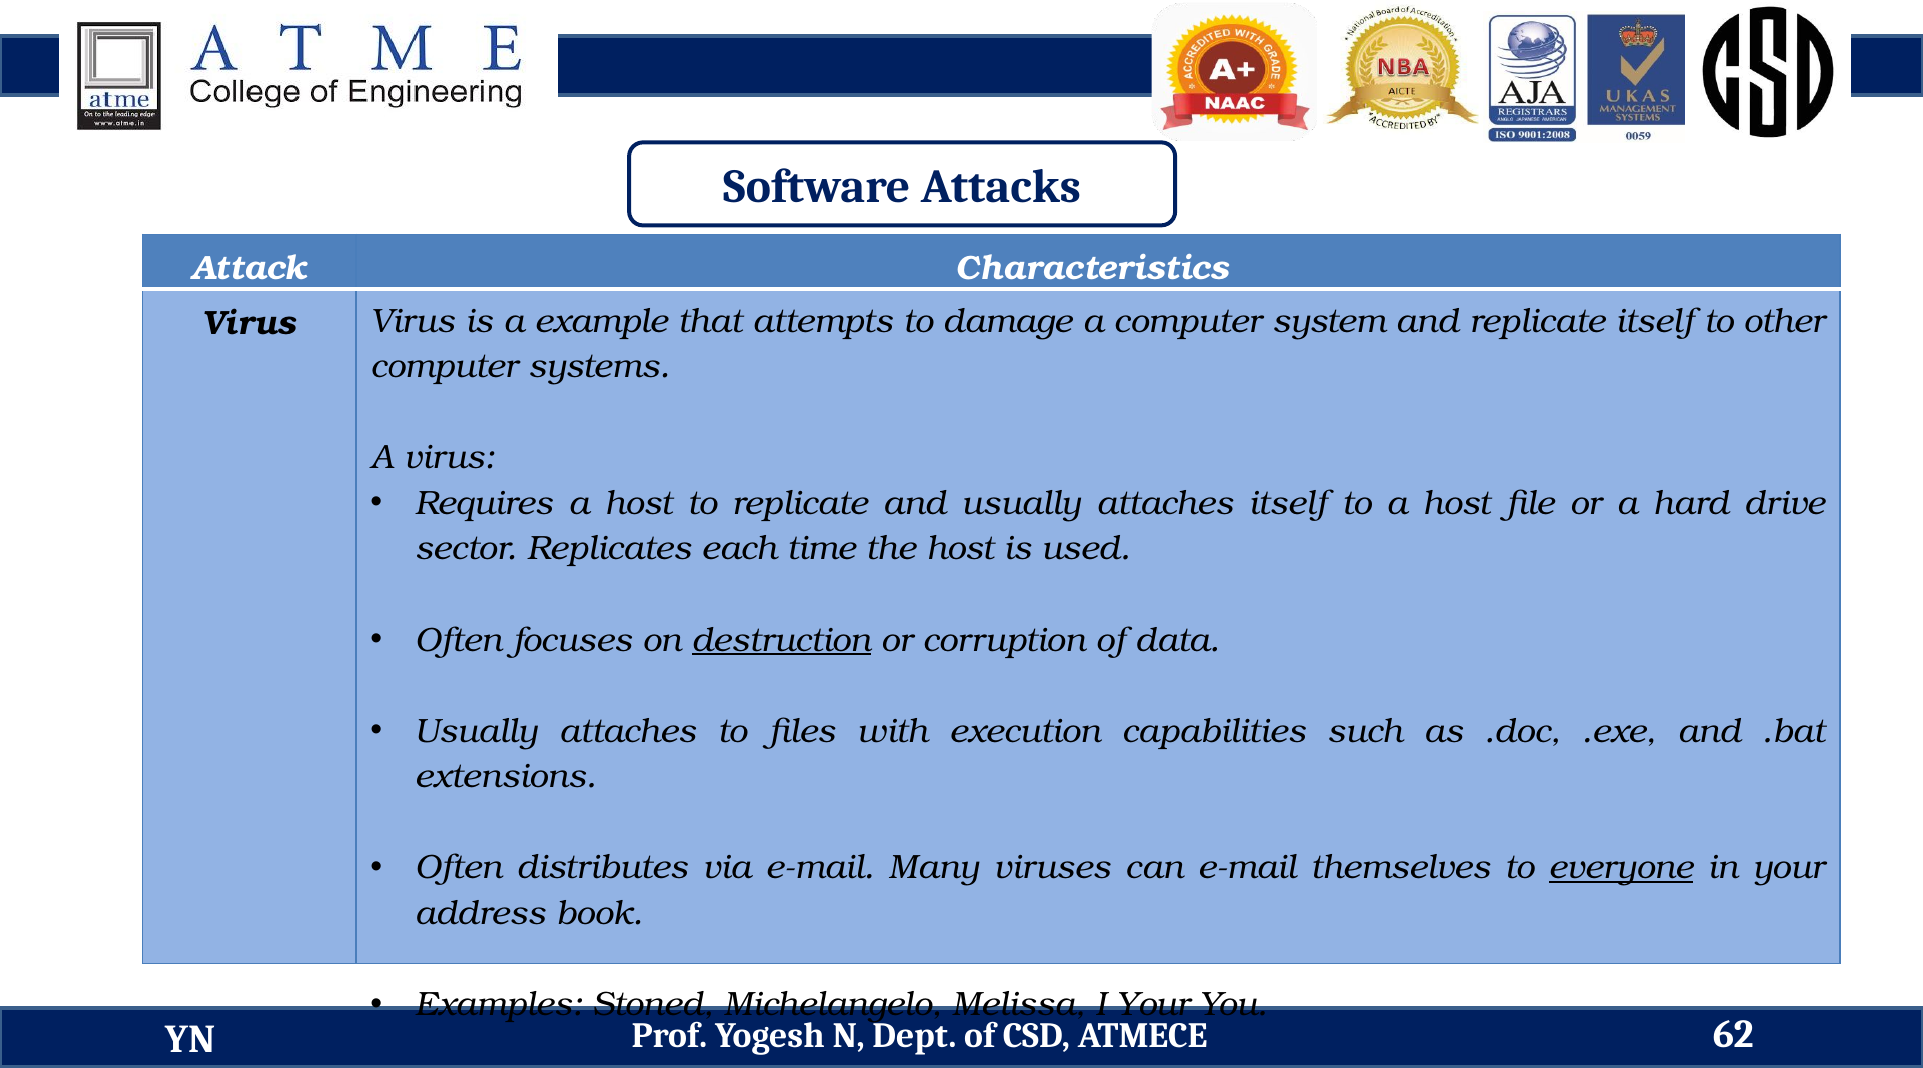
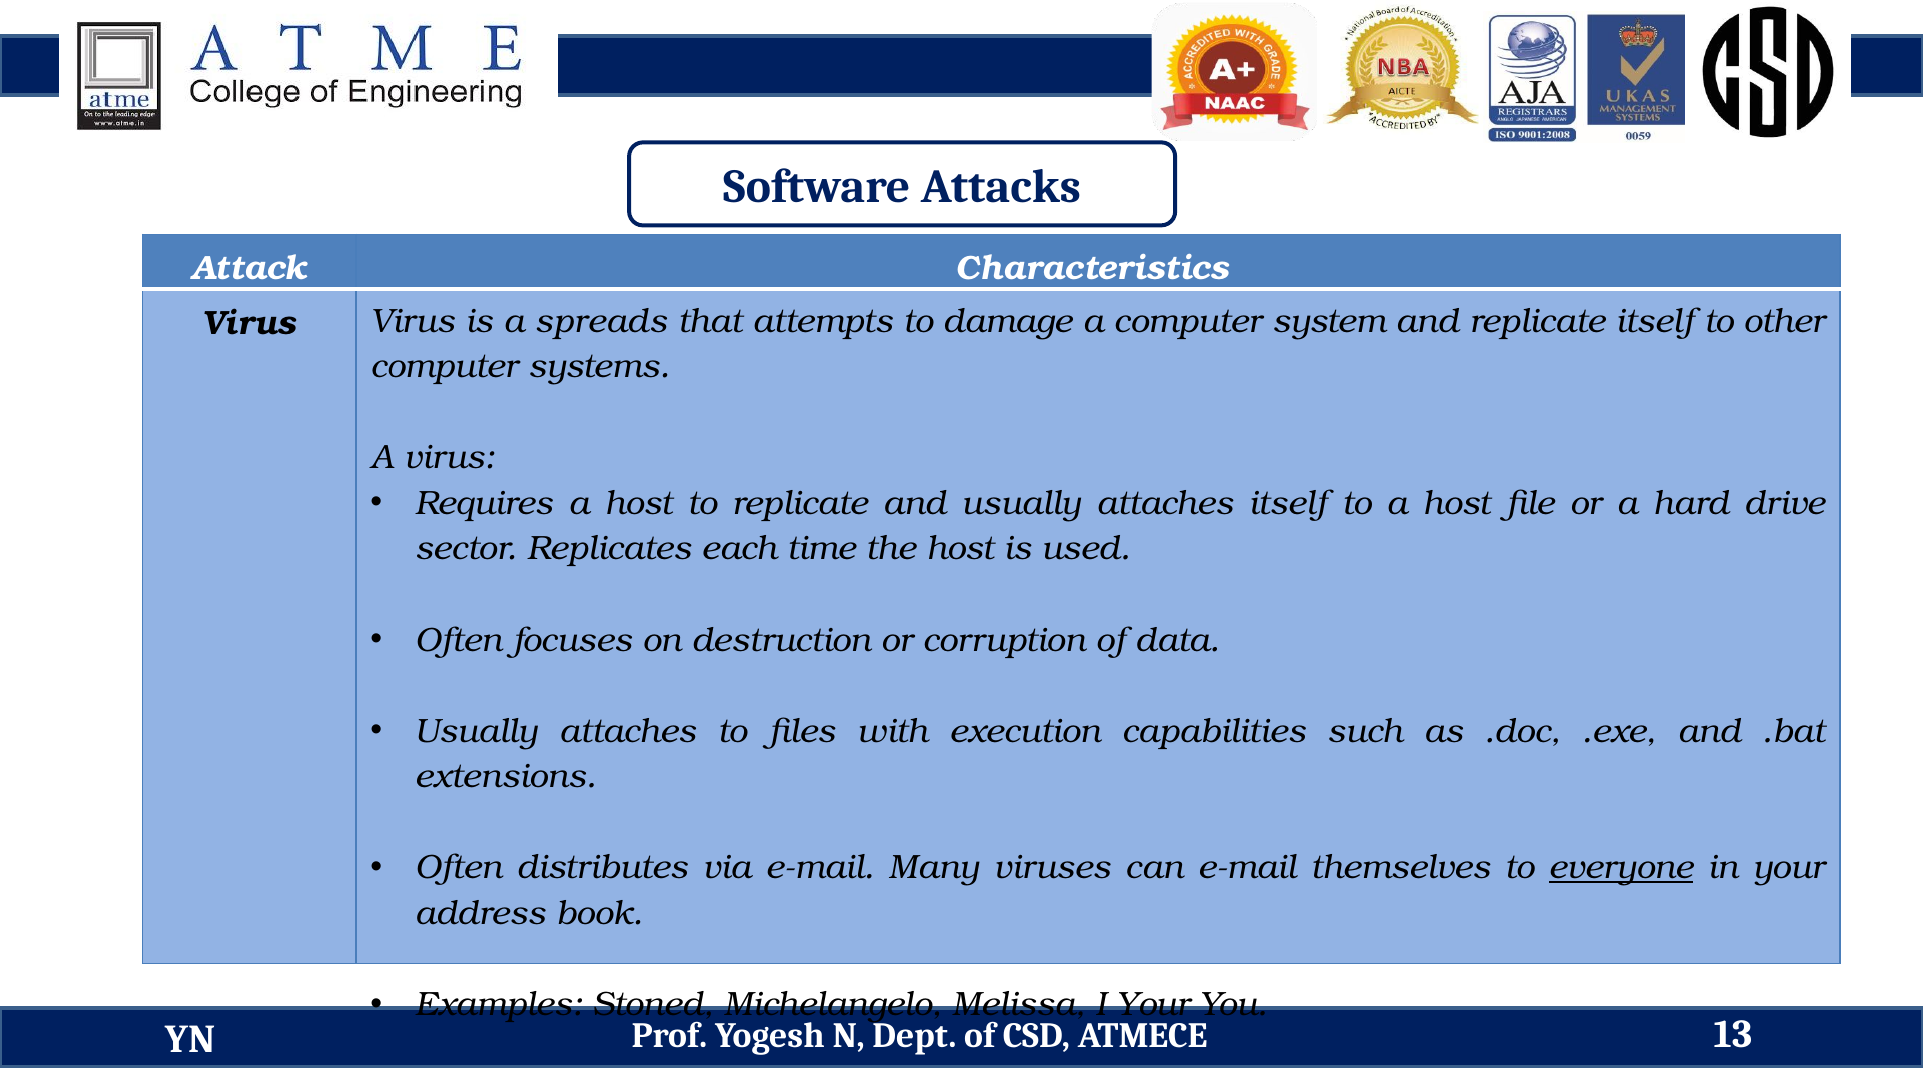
example: example -> spreads (601, 321)
destruction underline: present -> none (781, 640)
62: 62 -> 13 (1733, 1034)
